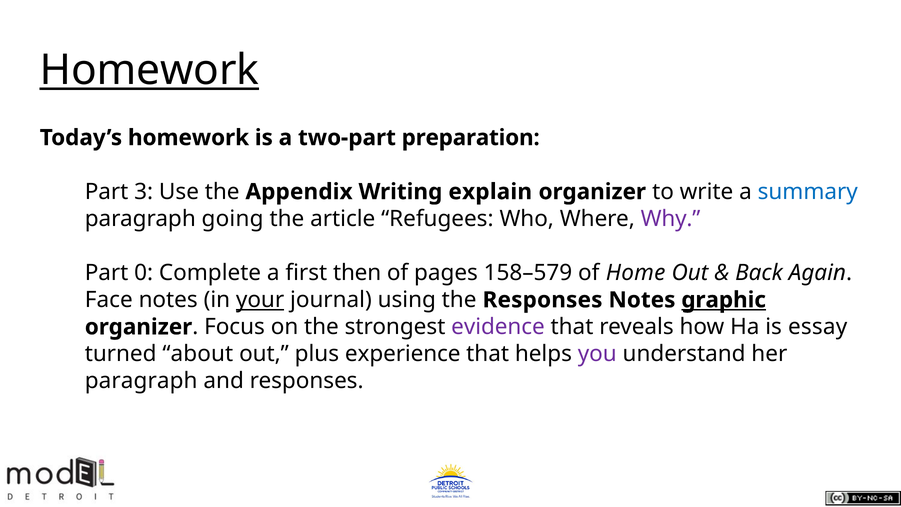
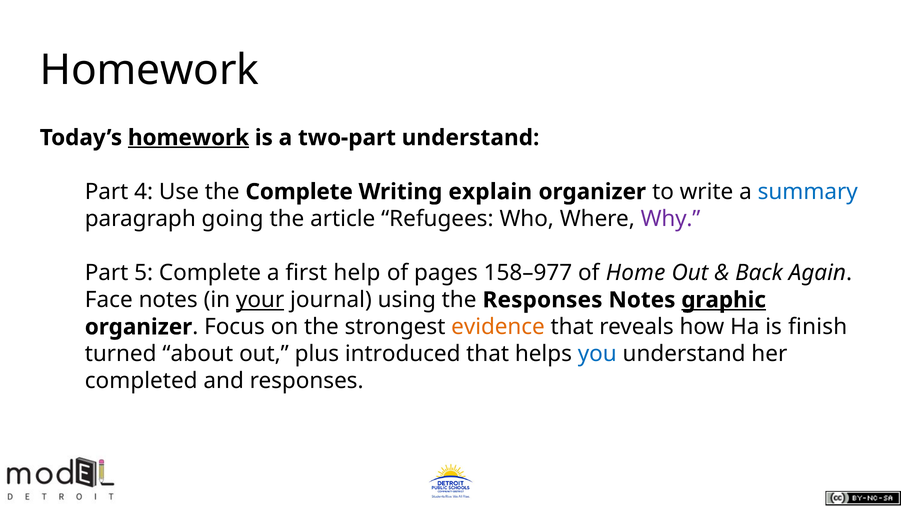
Homework underline: present -> none (149, 70)
homework underline: none -> present (189, 138)
two-part preparation: preparation -> understand (471, 138)
3: 3 -> 4 (144, 192)
the Appendix: Appendix -> Complete (299, 192)
0: 0 -> 5 (144, 273)
then: then -> help (357, 273)
158–579: 158–579 -> 158–977 (528, 273)
evidence colour: purple -> orange (498, 327)
essay: essay -> finish (818, 327)
experience: experience -> introduced (403, 354)
you colour: purple -> blue (597, 354)
paragraph: paragraph -> completed (141, 381)
